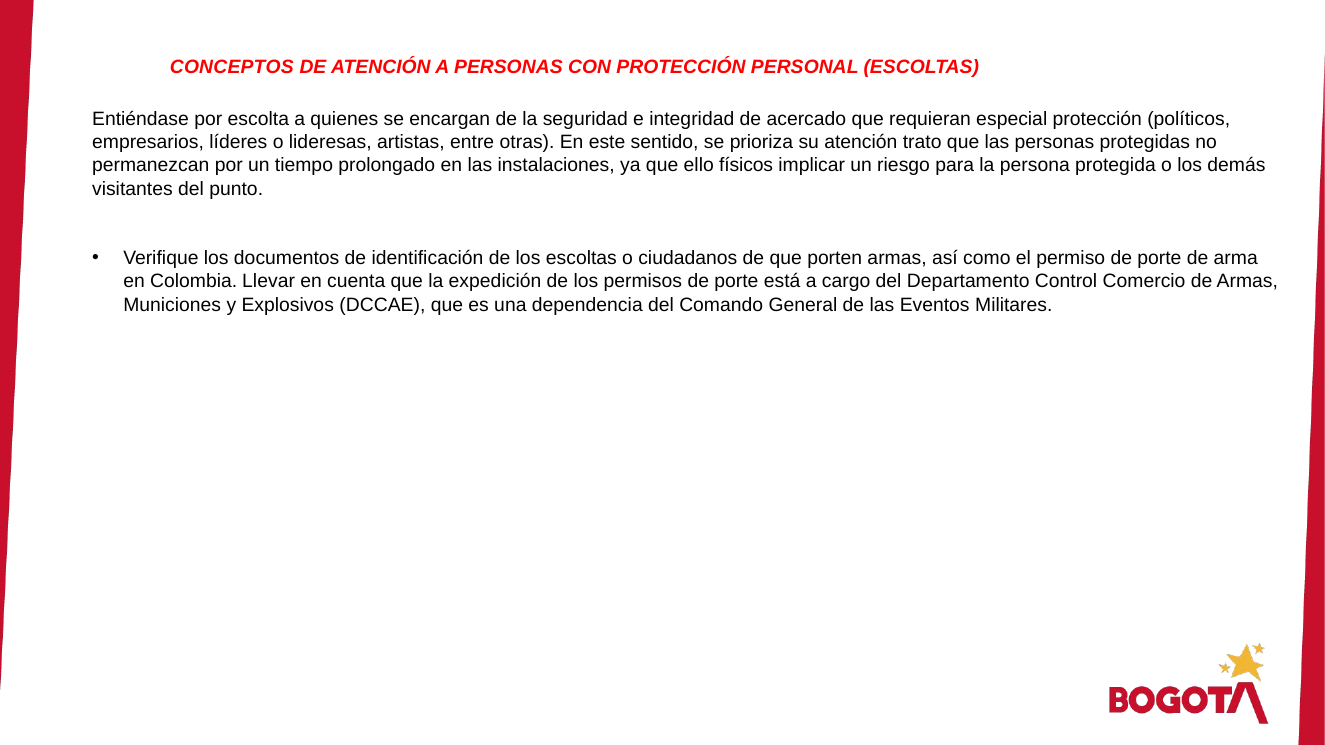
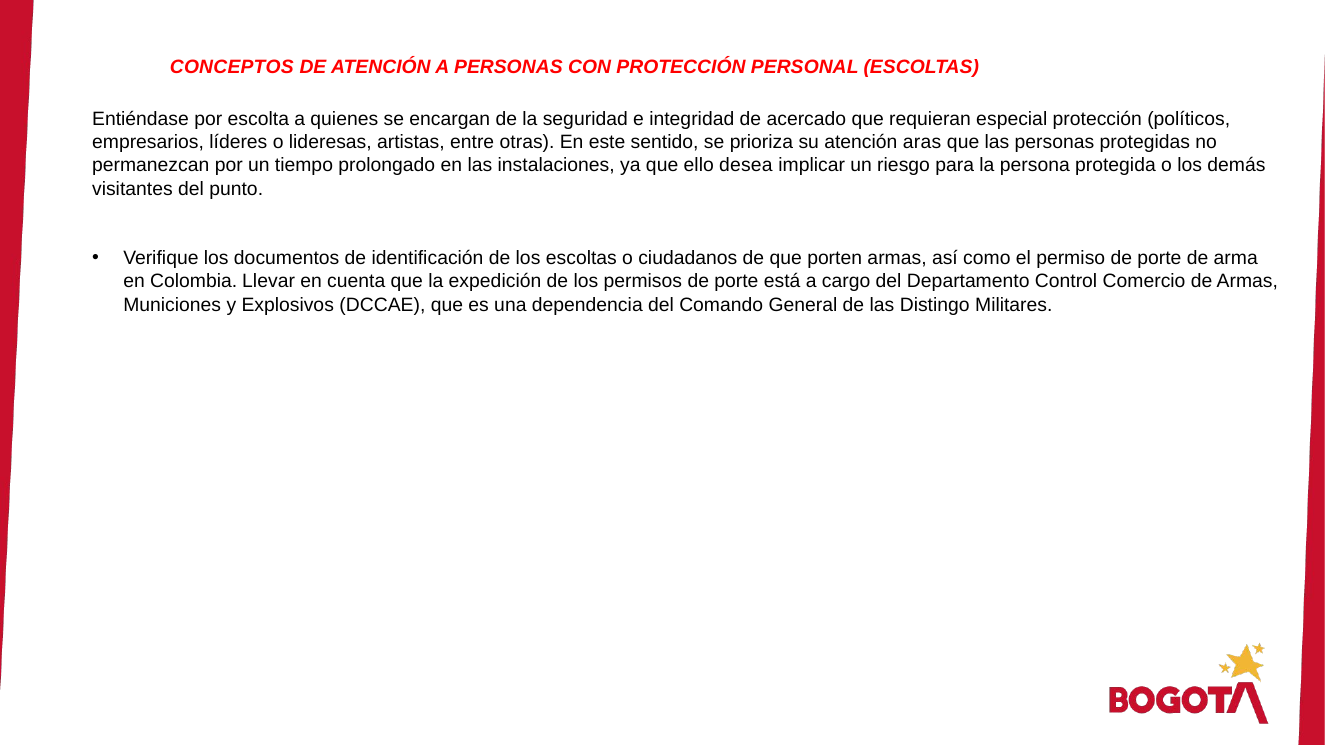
trato: trato -> aras (922, 142)
físicos: físicos -> desea (746, 166)
Eventos: Eventos -> Distingo (935, 305)
